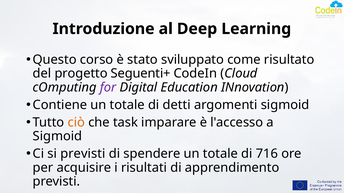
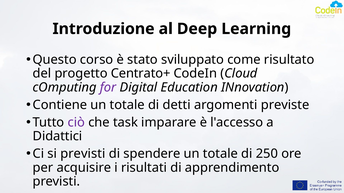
Seguenti+: Seguenti+ -> Centrato+ (141, 74)
argomenti sigmoid: sigmoid -> previste (285, 105)
ciò colour: orange -> purple (76, 123)
Sigmoid: Sigmoid -> Didattici (57, 137)
716: 716 -> 250 (267, 154)
